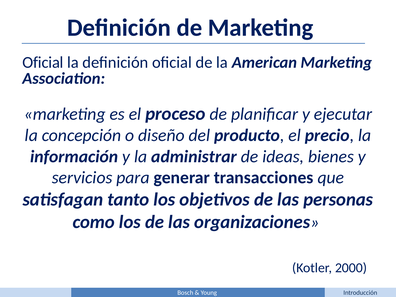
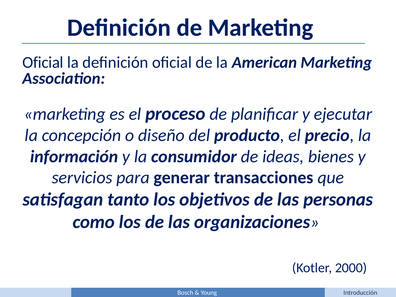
administrar: administrar -> consumidor (194, 156)
